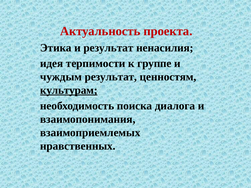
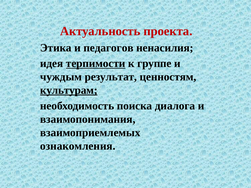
и результат: результат -> педагогов (108, 48)
терпимости underline: none -> present (96, 64)
нравственных: нравственных -> ознакомления (78, 146)
